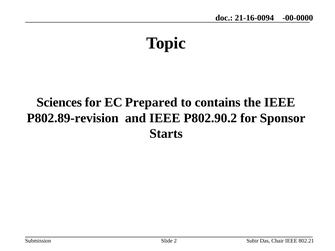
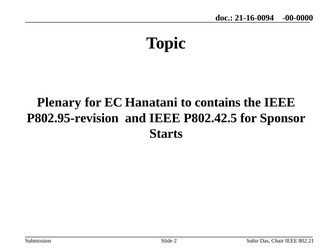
Sciences: Sciences -> Plenary (59, 103)
Prepared: Prepared -> Hanatani (151, 103)
P802.89-revision: P802.89-revision -> P802.95-revision (73, 118)
P802.90.2: P802.90.2 -> P802.42.5 (210, 118)
